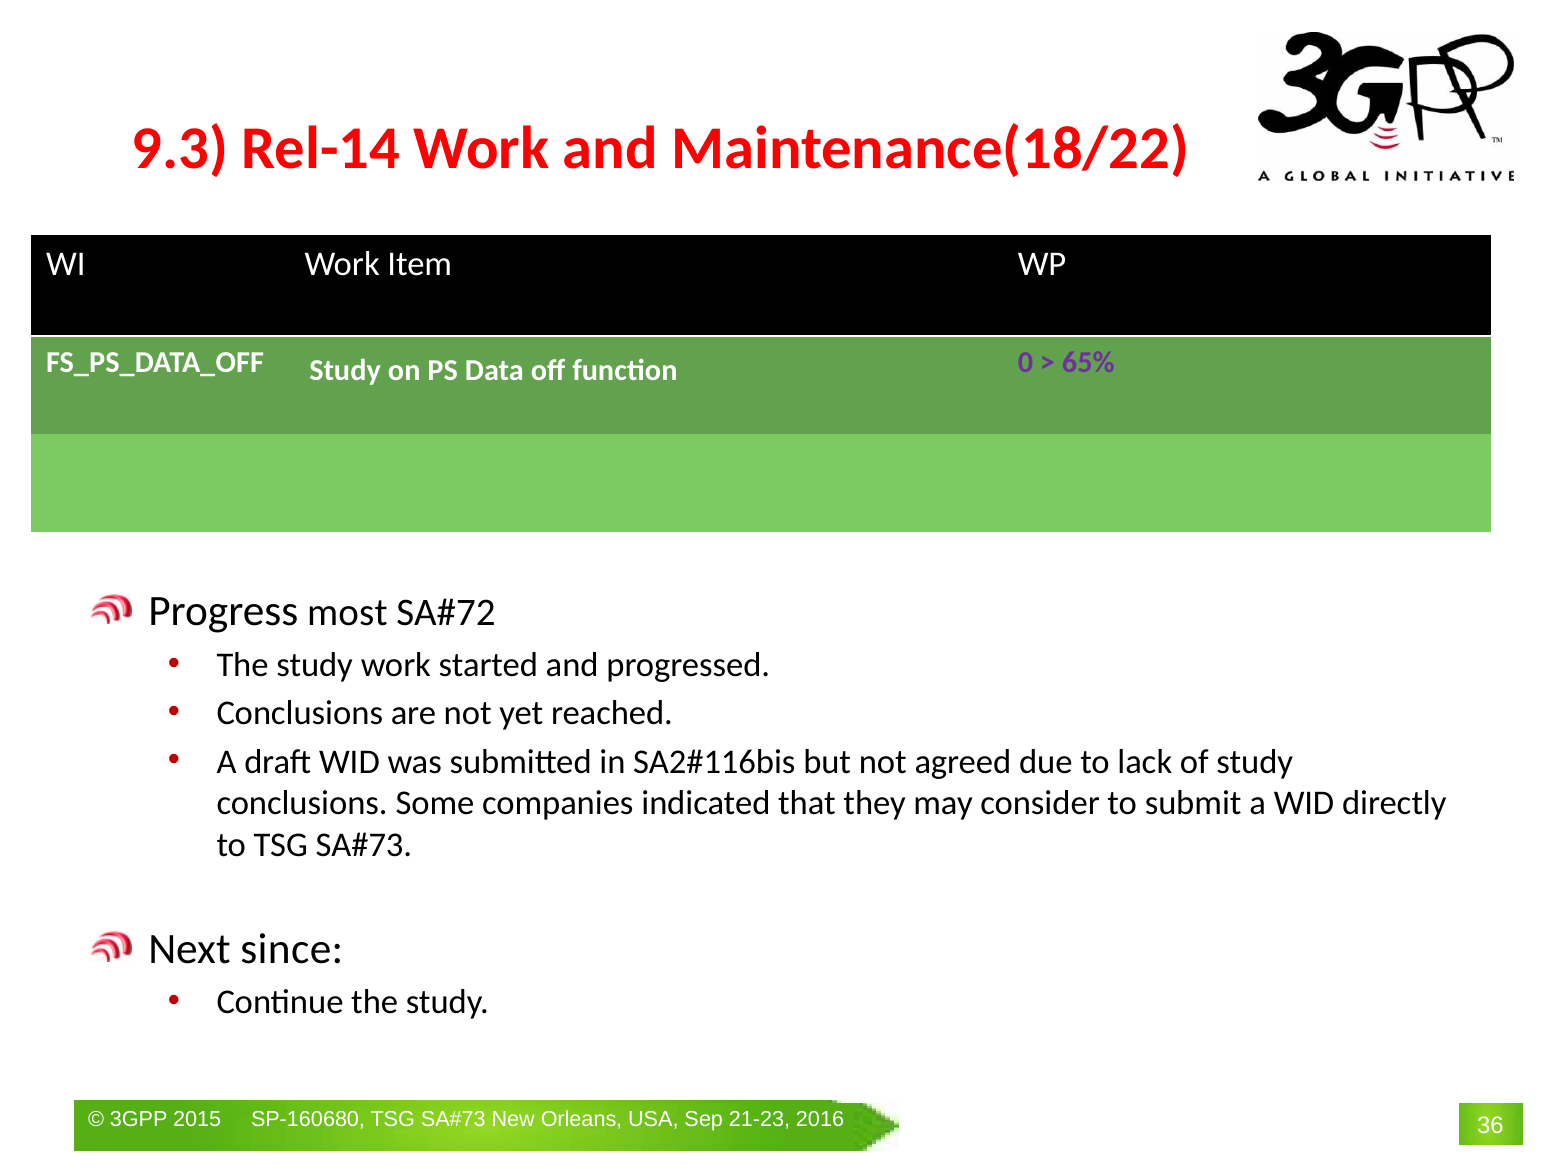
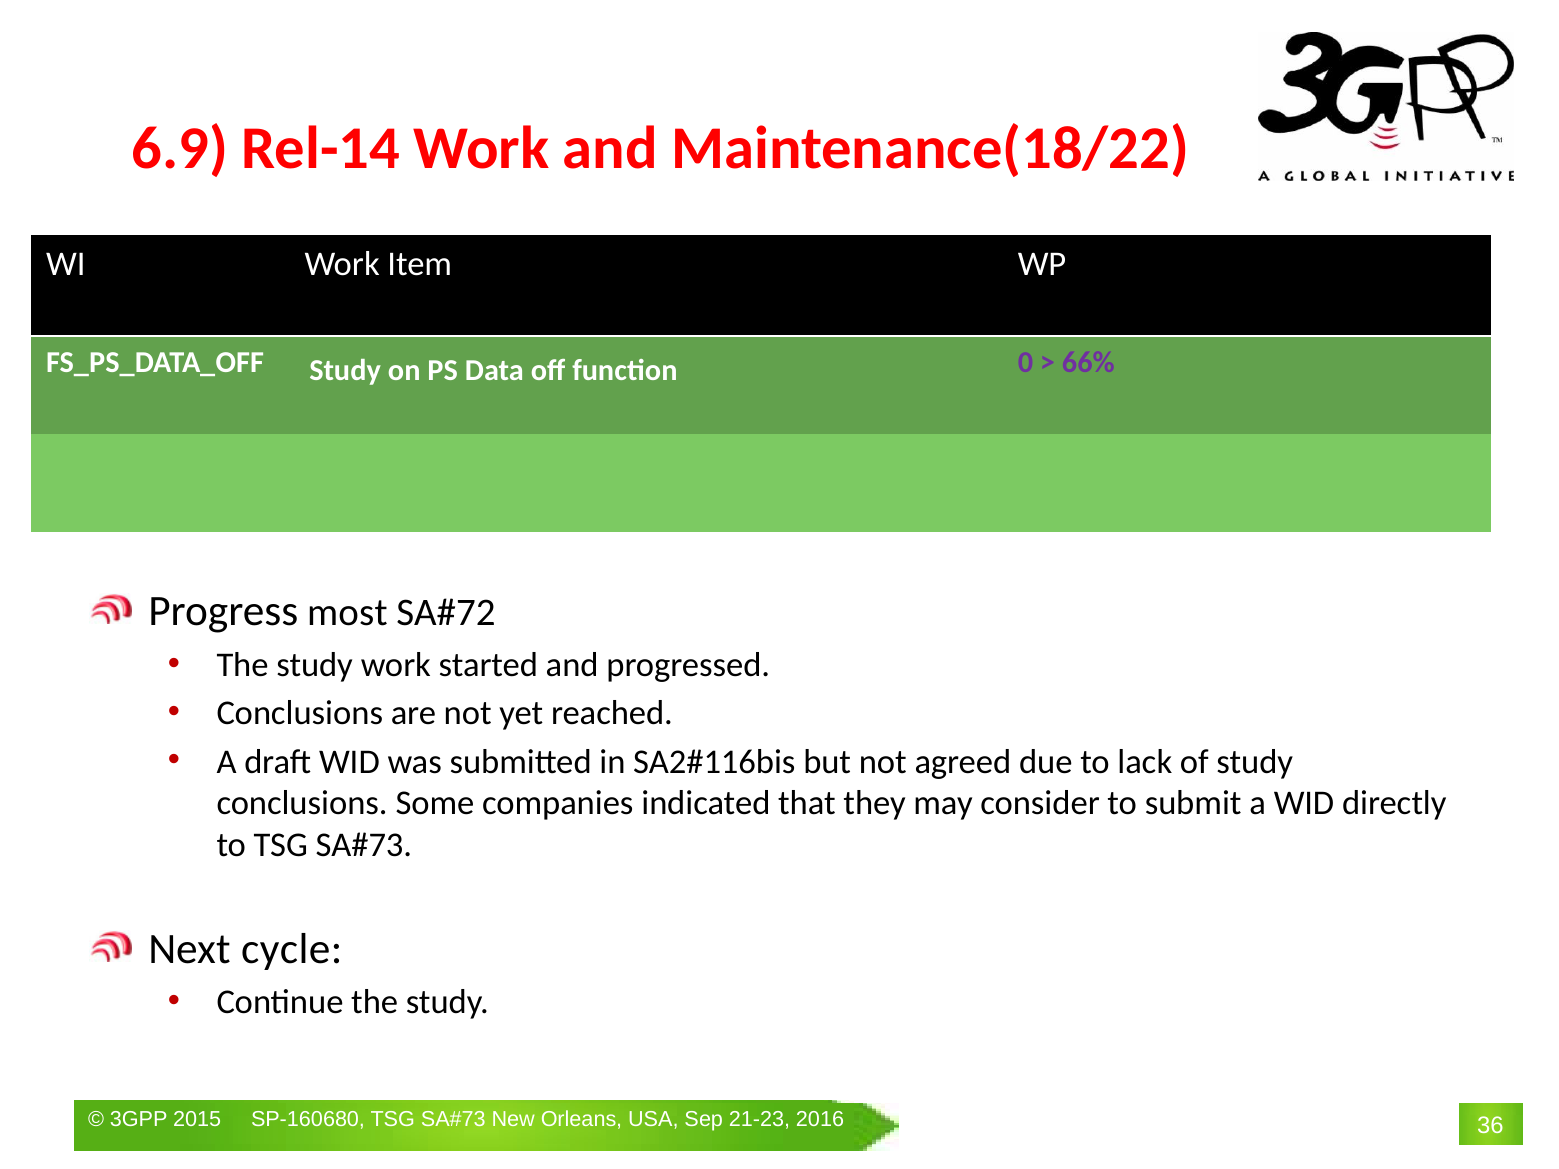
9.3: 9.3 -> 6.9 (180, 148)
65%: 65% -> 66% (1088, 363)
since: since -> cycle (292, 949)
